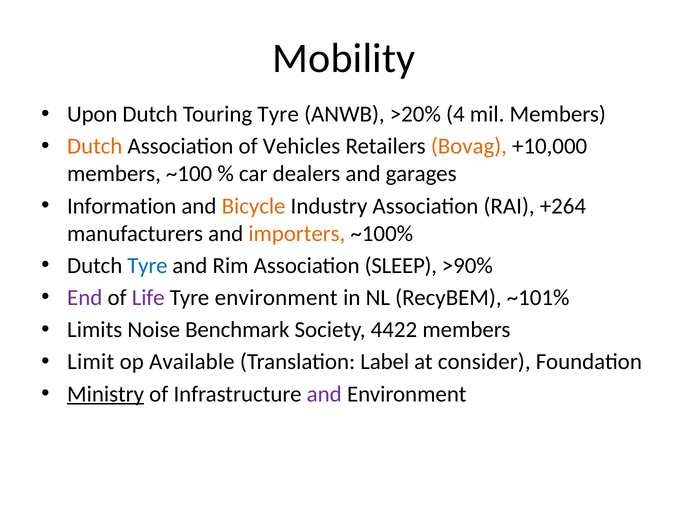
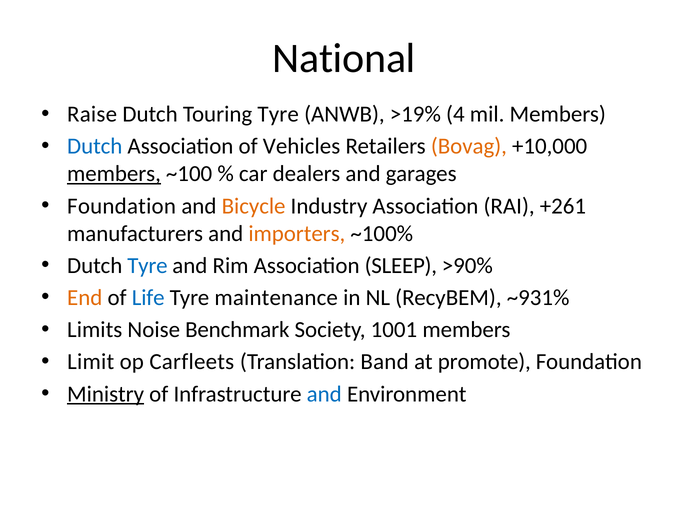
Mobility: Mobility -> National (344, 58)
Upon: Upon -> Raise (92, 114)
>20%: >20% -> >19% (415, 114)
Dutch colour: orange -> blue (95, 146)
members underline: none -> present (114, 174)
Information: Information -> Foundation (122, 206)
+264: +264 -> +261 (563, 206)
End colour: purple -> orange (85, 298)
Life colour: purple -> blue (148, 298)
Tyre environment: environment -> maintenance (276, 298)
~101%: ~101% -> ~931% (538, 298)
4422: 4422 -> 1001 (394, 330)
Available: Available -> Carfleets (192, 362)
Label: Label -> Band (385, 362)
consider: consider -> promote (484, 362)
and colour: purple -> blue (324, 394)
